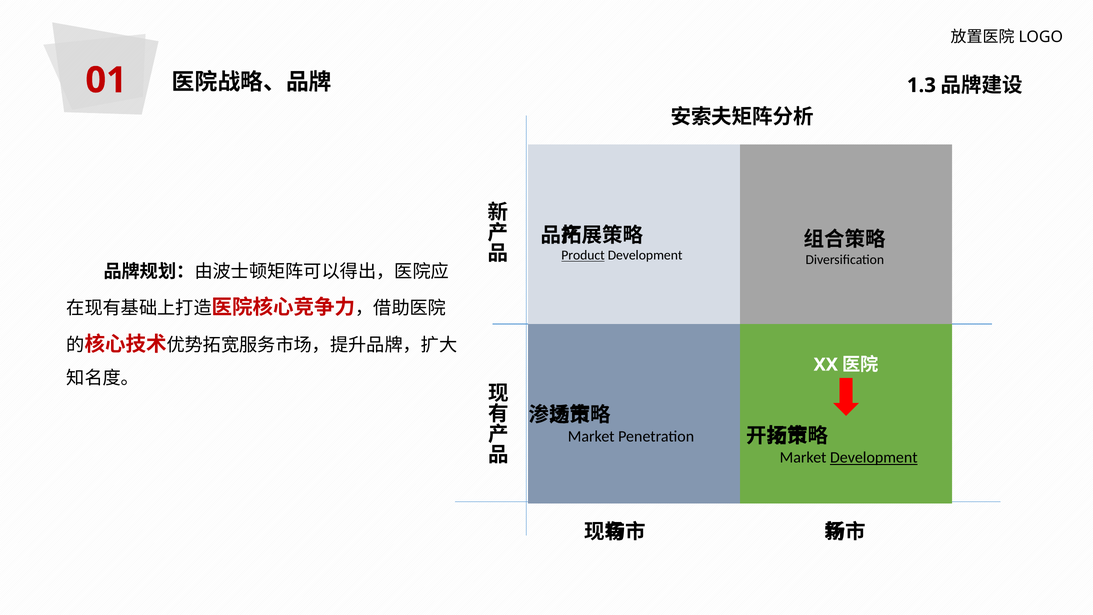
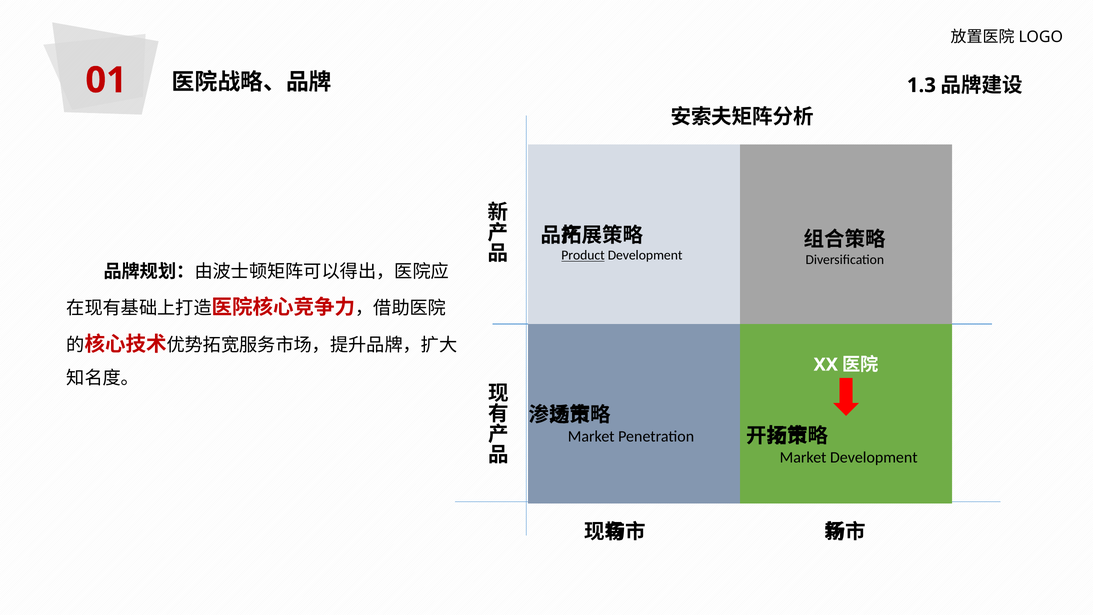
Development underline: present -> none (874, 458)
